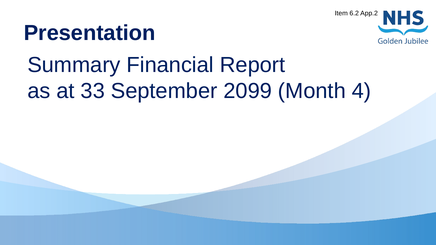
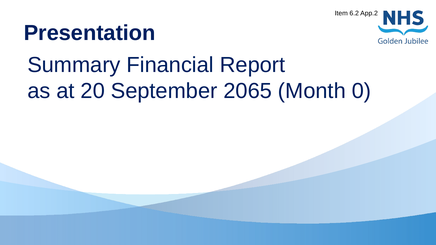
33: 33 -> 20 (93, 91)
2099: 2099 -> 2065 (248, 91)
4: 4 -> 0 (362, 91)
